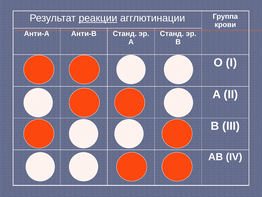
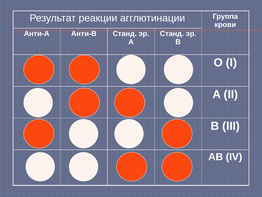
реакции underline: present -> none (98, 18)
